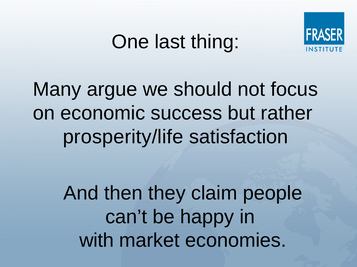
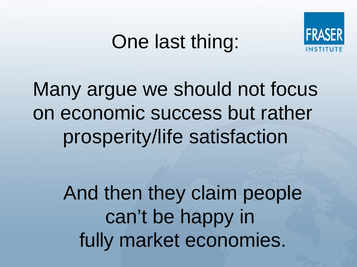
with: with -> fully (97, 241)
